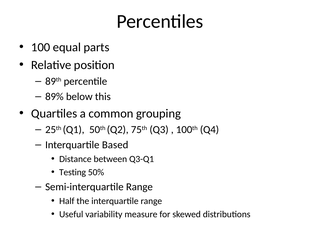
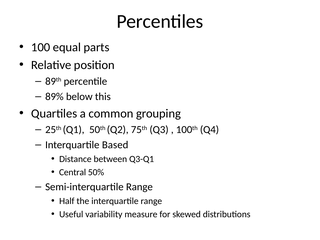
Testing: Testing -> Central (73, 172)
